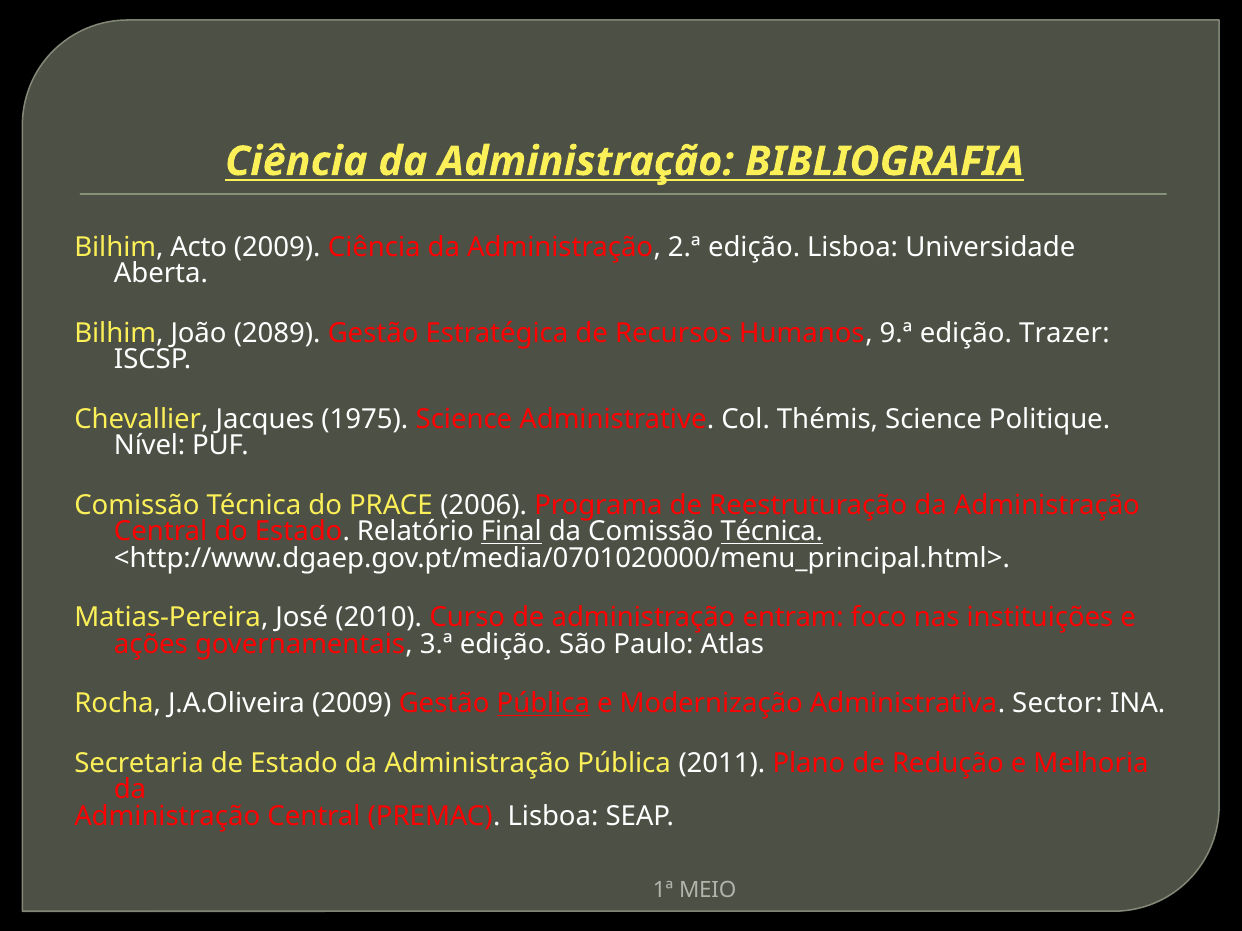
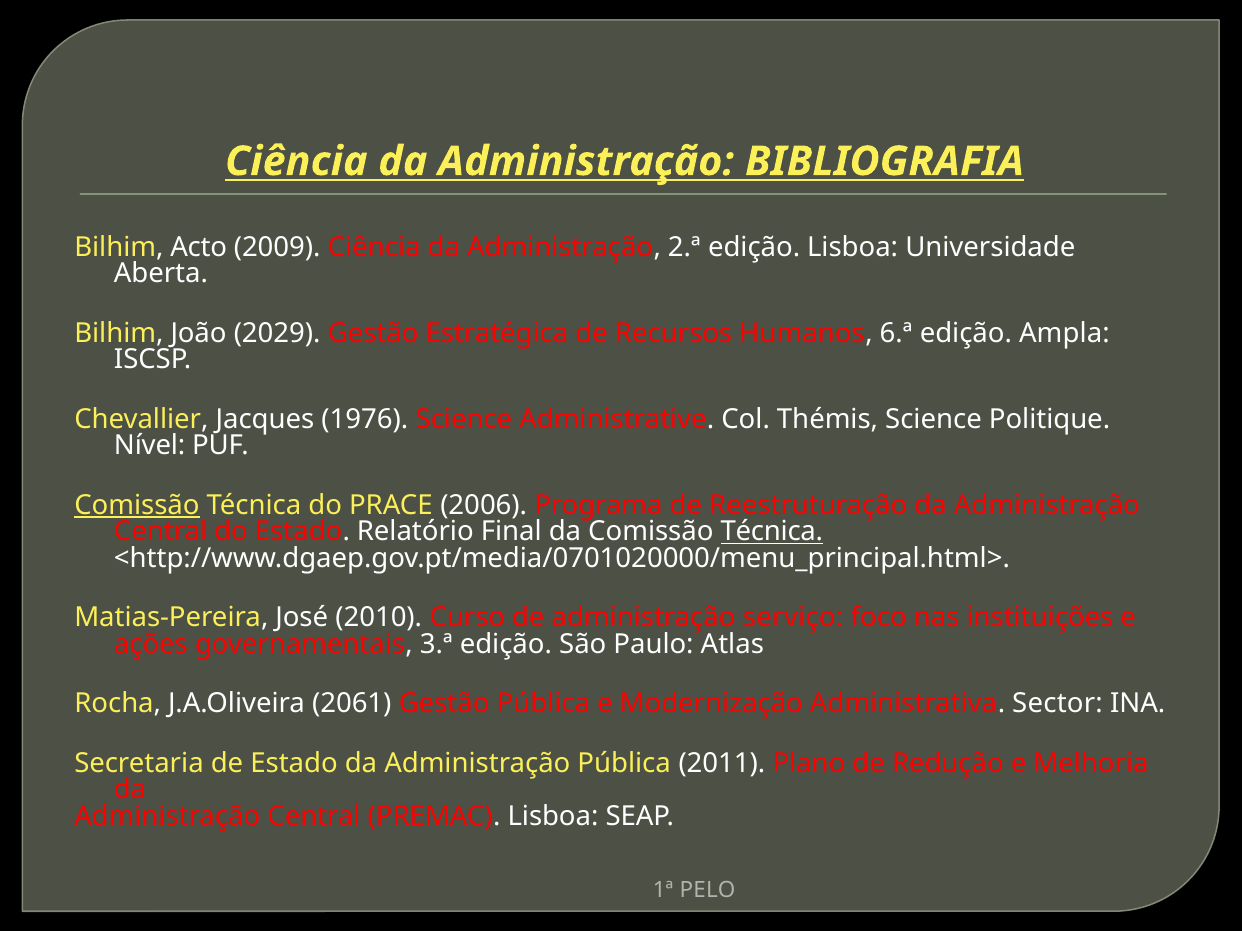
2089: 2089 -> 2029 (277, 333)
9.ª: 9.ª -> 6.ª (896, 333)
Trazer: Trazer -> Ampla (1064, 333)
1975: 1975 -> 1976 (365, 419)
Comissão underline: none -> present (137, 505)
Final underline: present -> none (511, 532)
entram: entram -> serviço (793, 618)
J.A.Oliveira 2009: 2009 -> 2061 (352, 704)
MEIO: MEIO -> PELO (708, 891)
